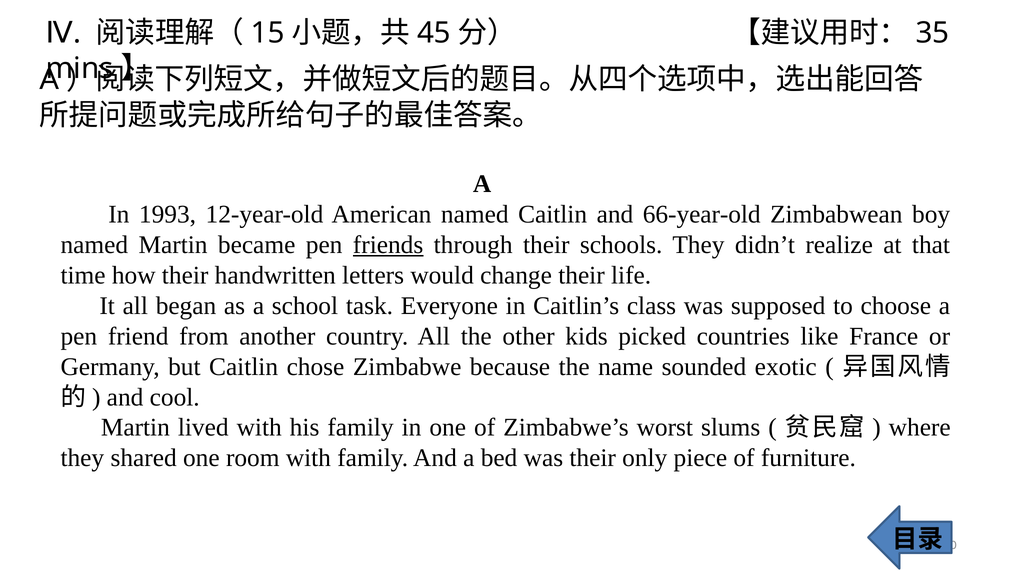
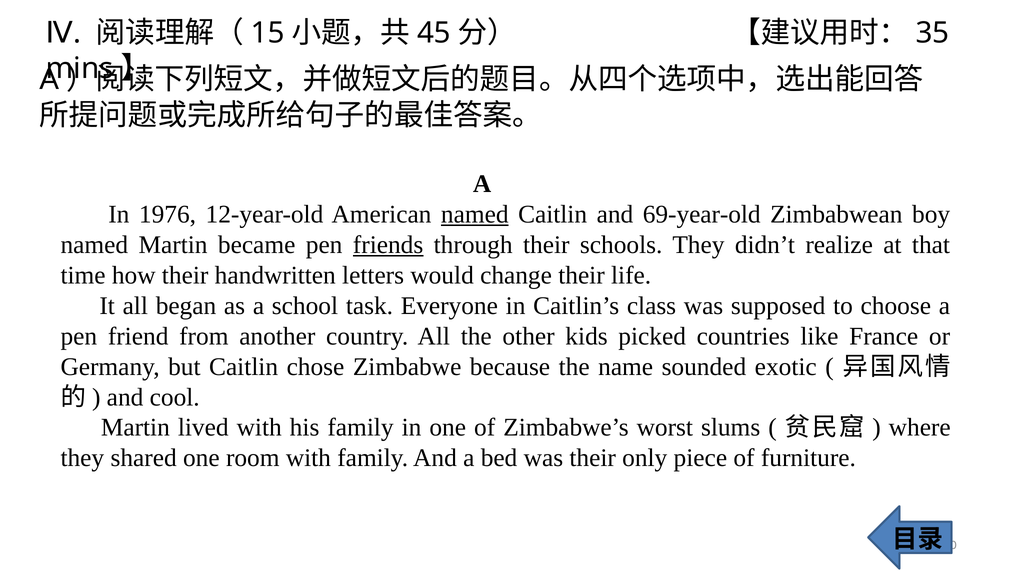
1993: 1993 -> 1976 (168, 214)
named underline: none -> present (475, 214)
66-year-old: 66-year-old -> 69-year-old (702, 214)
